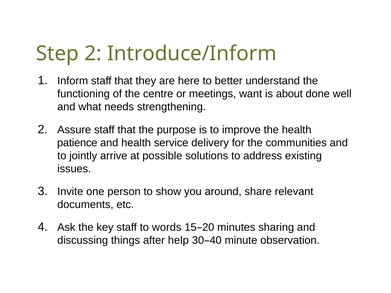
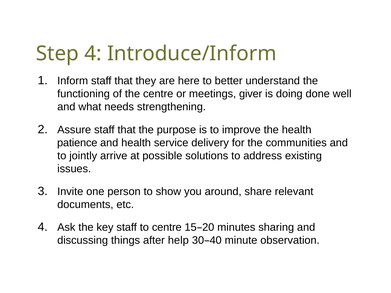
Step 2: 2 -> 4 (93, 54)
want: want -> giver (251, 94)
about: about -> doing (289, 94)
to words: words -> centre (167, 228)
